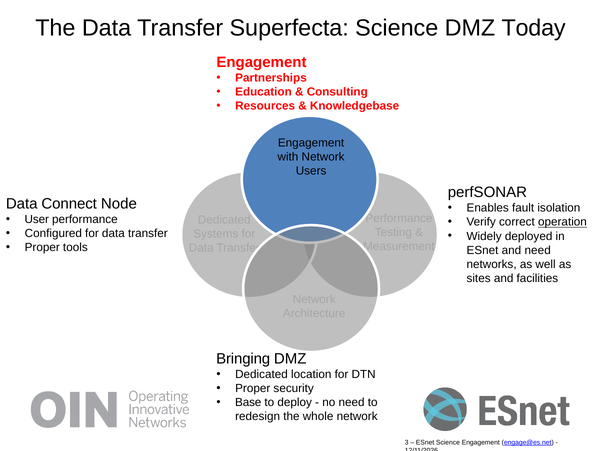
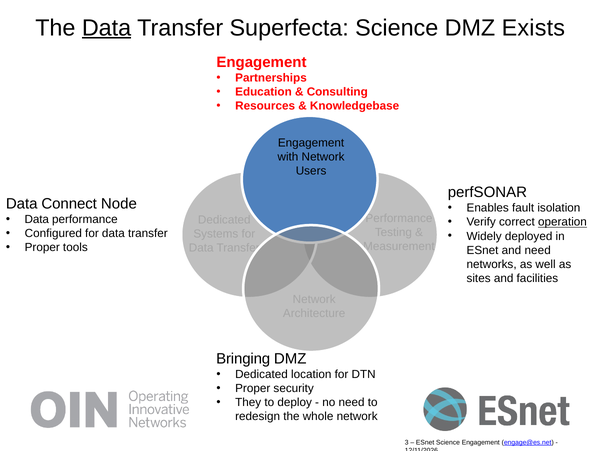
Data underline: none -> present (107, 28)
Today: Today -> Exists (533, 28)
User: User -> Data (37, 219)
Base: Base -> They (248, 402)
